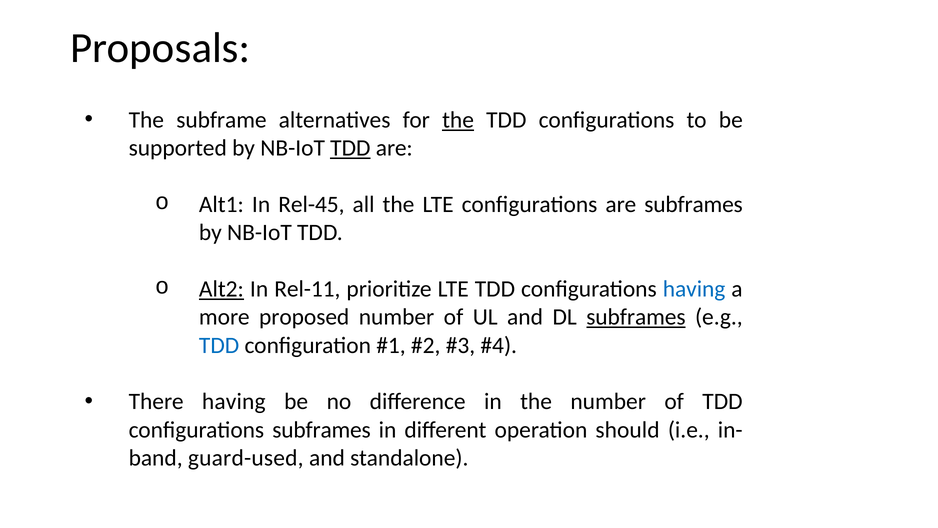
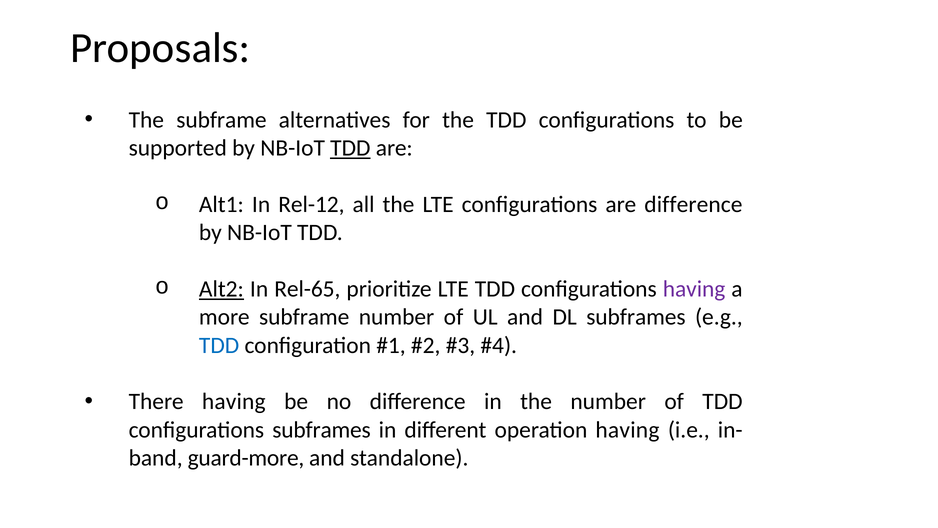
the underline: present -> none (458, 120)
Rel-45: Rel-45 -> Rel-12 (311, 204)
are subframes: subframes -> difference (693, 204)
Rel-11: Rel-11 -> Rel-65 (307, 289)
having colour: blue -> purple (694, 289)
more proposed: proposed -> subframe (304, 317)
subframes underline: present -> none (636, 317)
operation should: should -> having (627, 429)
guard-used: guard-used -> guard-more (246, 458)
